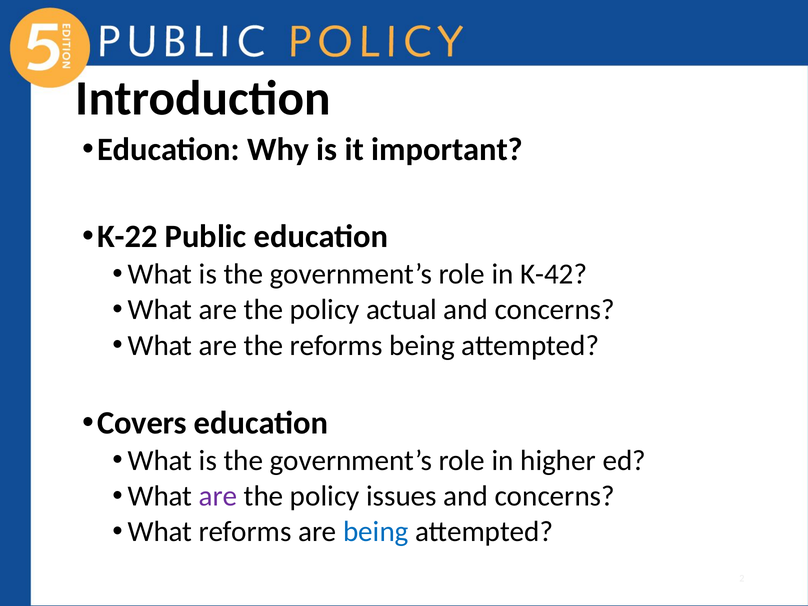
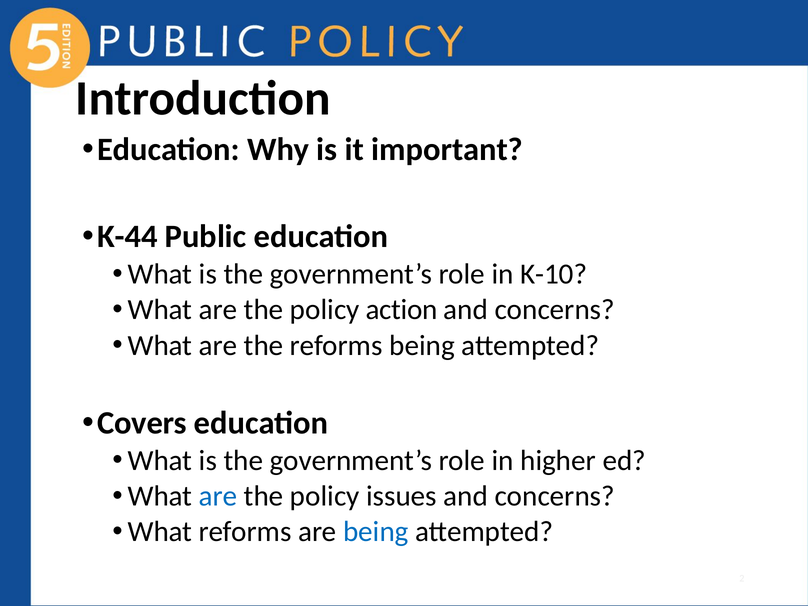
K-22: K-22 -> K-44 (127, 237)
K-42: K-42 -> K-10 (554, 274)
actual: actual -> action (402, 310)
are colour: purple -> blue (218, 496)
